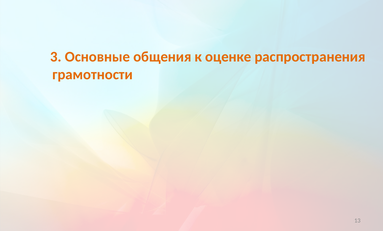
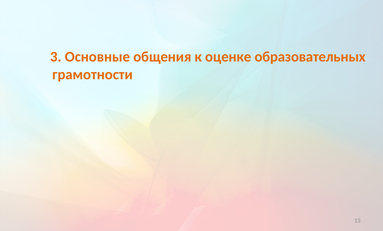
распространения: распространения -> образовательных (310, 57)
